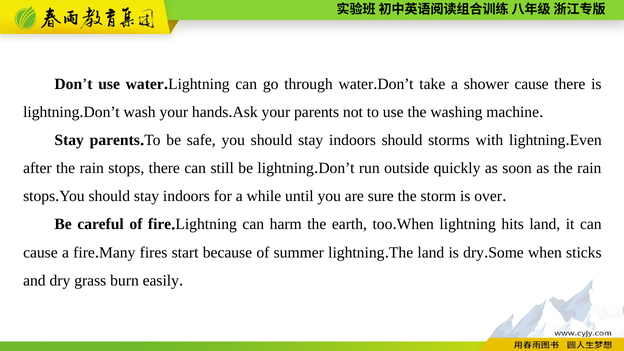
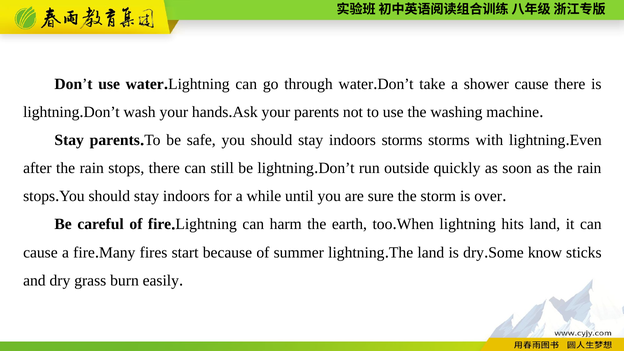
indoors should: should -> storms (402, 140)
when: when -> know (545, 252)
